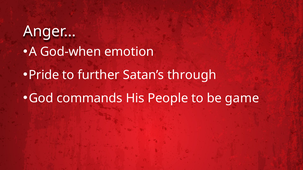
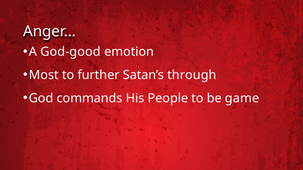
God-when: God-when -> God-good (70, 52)
Pride: Pride -> Most (44, 75)
